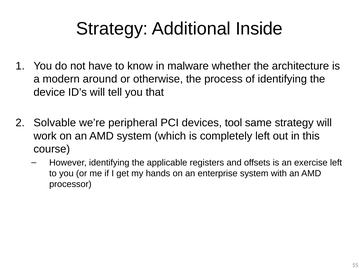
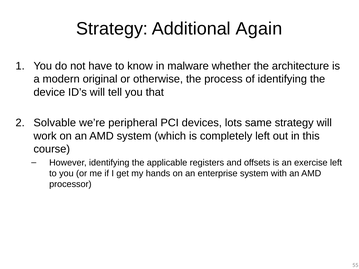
Inside: Inside -> Again (259, 29)
around: around -> original (100, 79)
tool: tool -> lots (233, 123)
